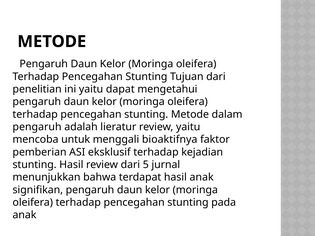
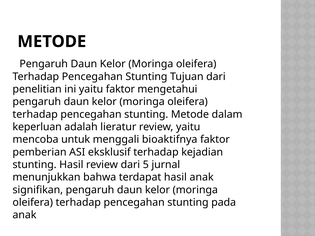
yaitu dapat: dapat -> faktor (120, 89)
pengaruh: pengaruh -> keperluan (37, 127)
